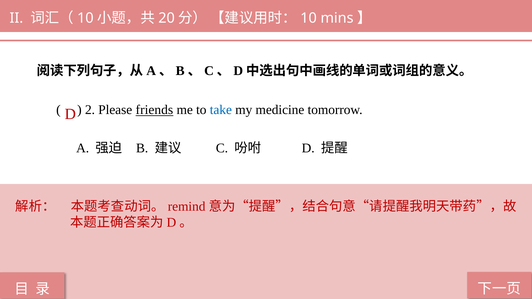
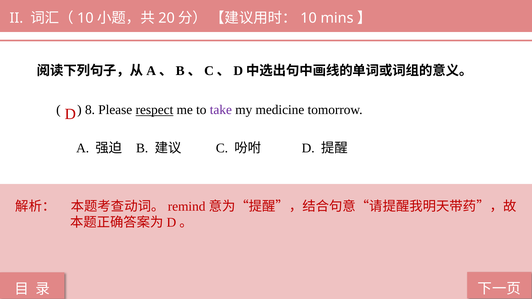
2: 2 -> 8 (90, 110)
friends: friends -> respect (154, 110)
take colour: blue -> purple (221, 110)
